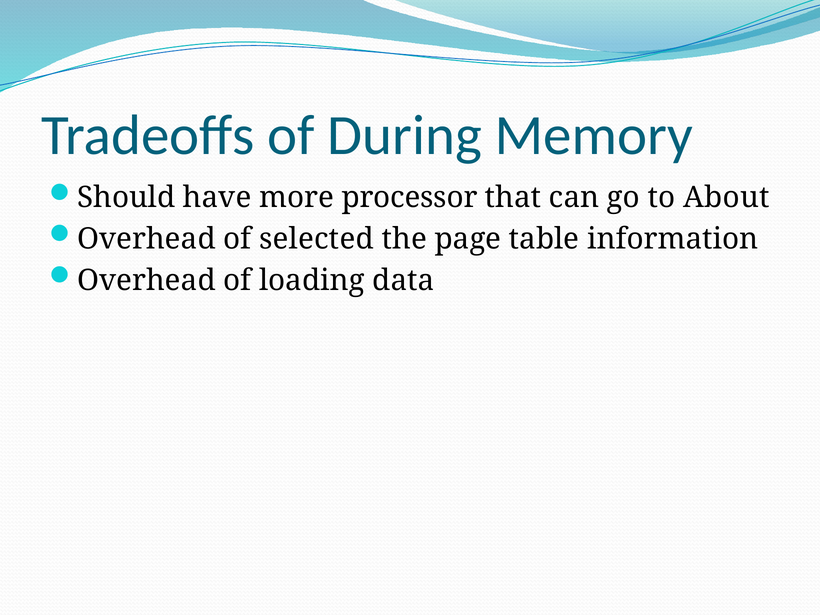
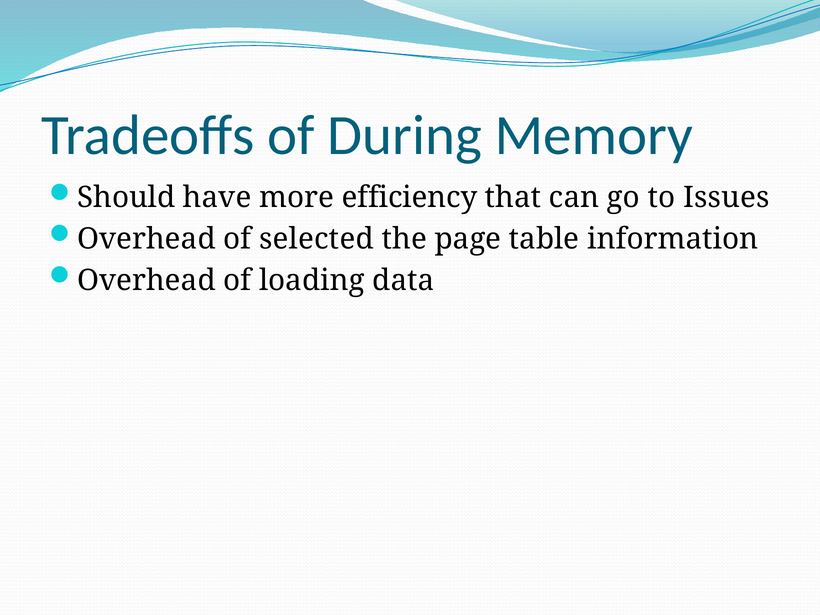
processor: processor -> efficiency (410, 197)
About: About -> Issues (726, 197)
